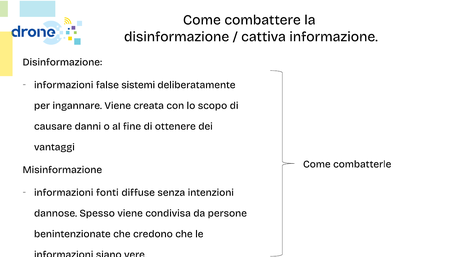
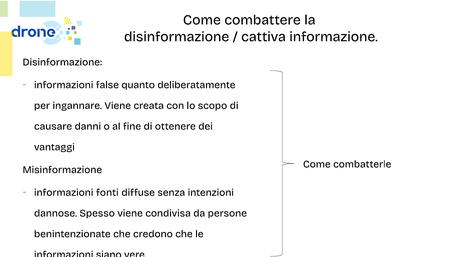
sistemi: sistemi -> quanto (138, 85)
